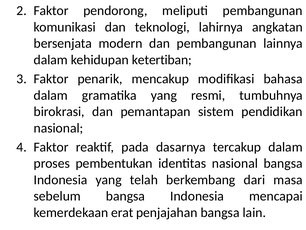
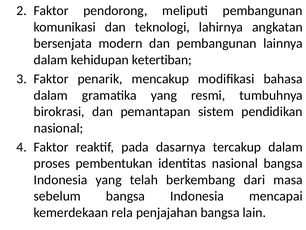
erat: erat -> rela (122, 212)
